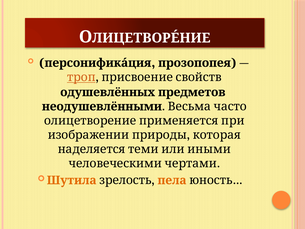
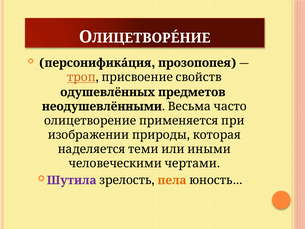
Шутила colour: orange -> purple (72, 180)
